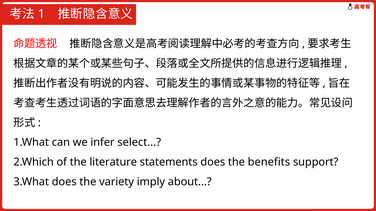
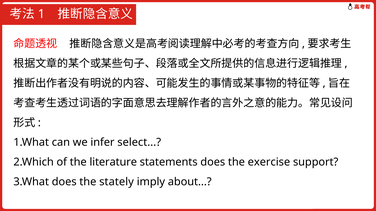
benefits: benefits -> exercise (269, 162)
variety: variety -> stately (116, 182)
